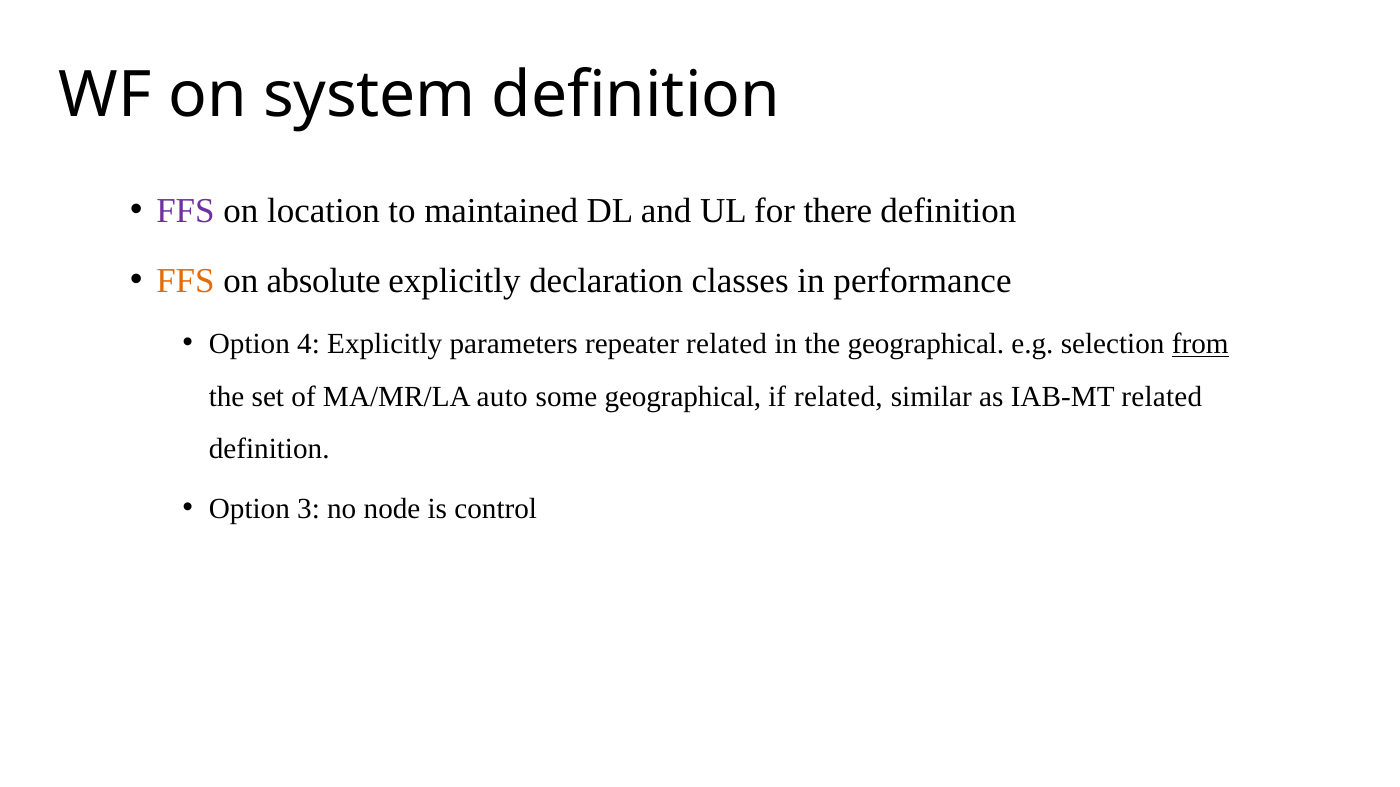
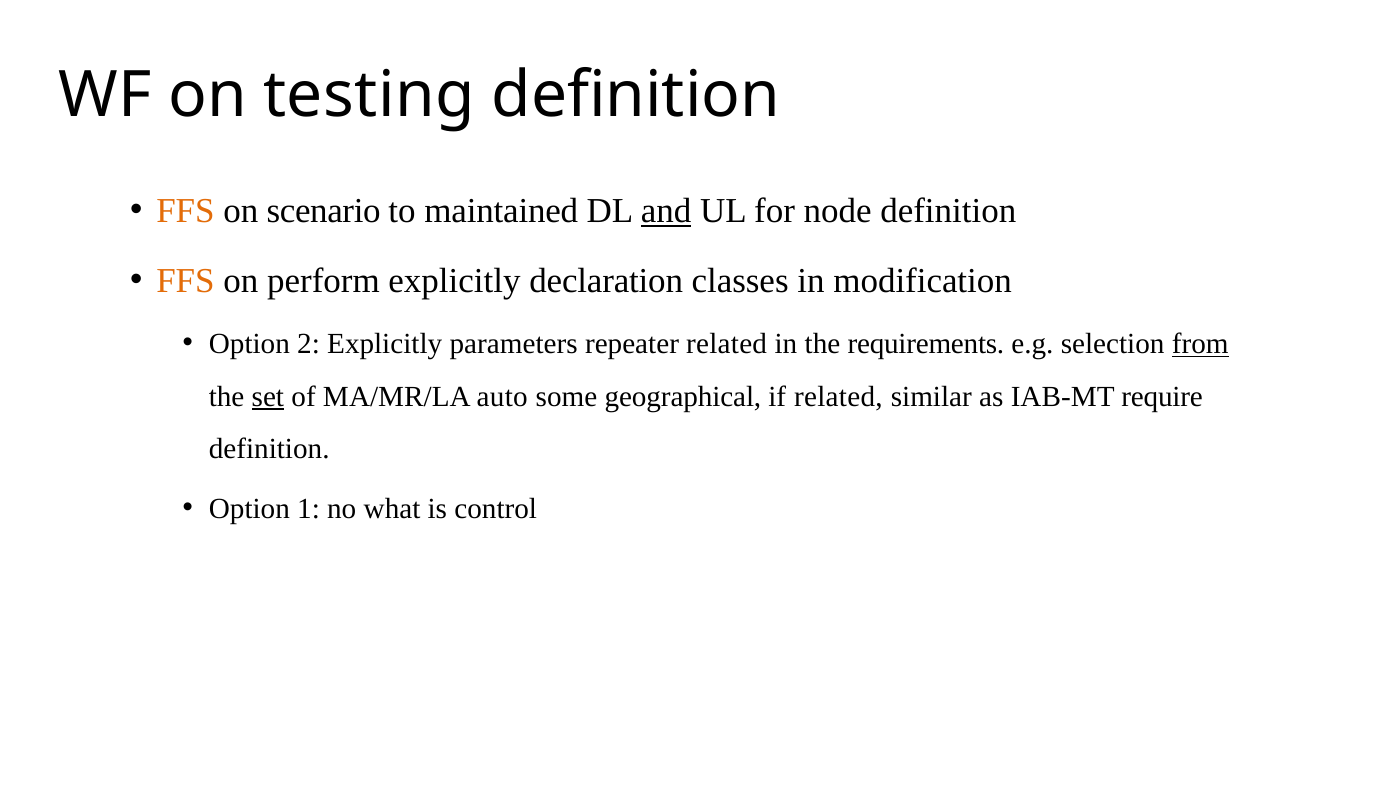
system: system -> testing (369, 96)
FFS colour: purple -> orange (185, 211)
location: location -> scenario (324, 211)
and underline: none -> present (666, 211)
there: there -> node (838, 211)
absolute: absolute -> perform (323, 281)
performance: performance -> modification (923, 281)
4: 4 -> 2 (308, 344)
the geographical: geographical -> requirements (926, 344)
set underline: none -> present (268, 397)
IAB-MT related: related -> require (1162, 397)
3: 3 -> 1 (308, 509)
node: node -> what (392, 509)
